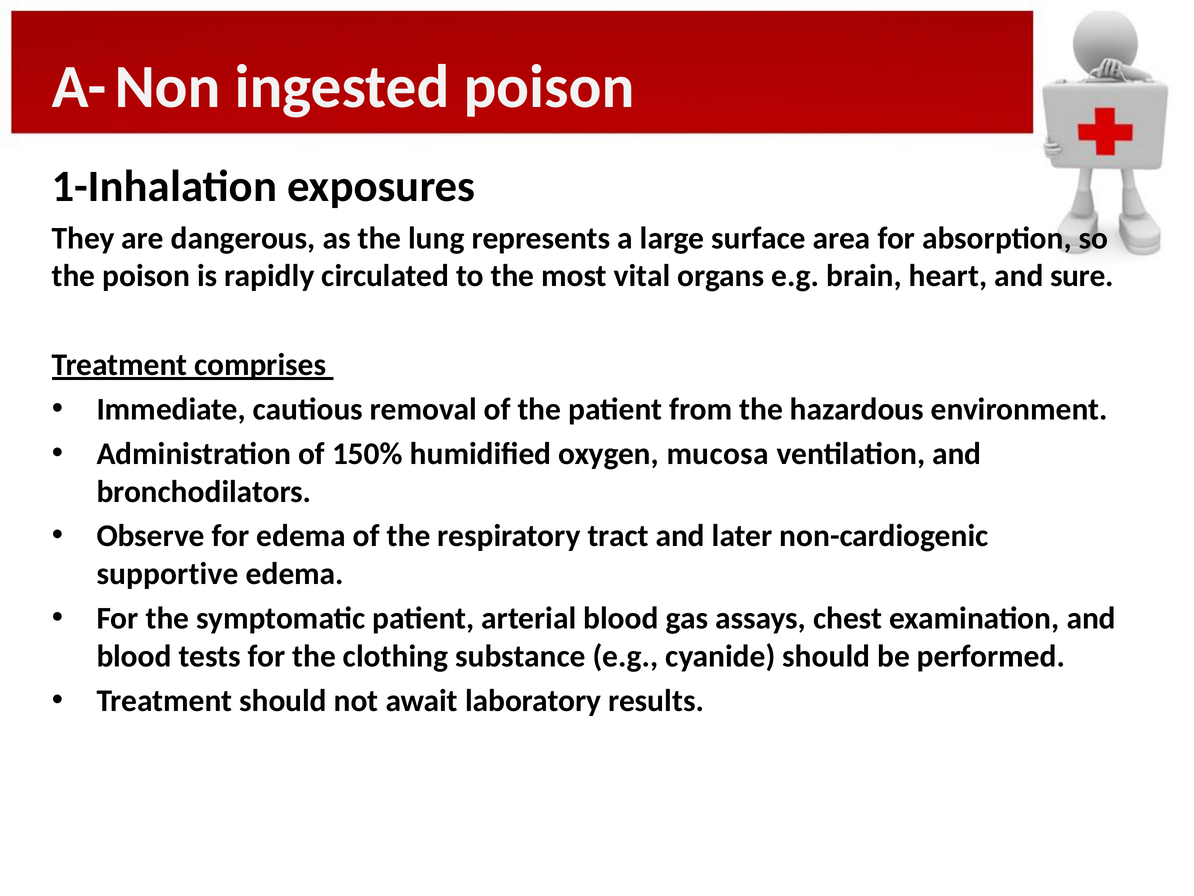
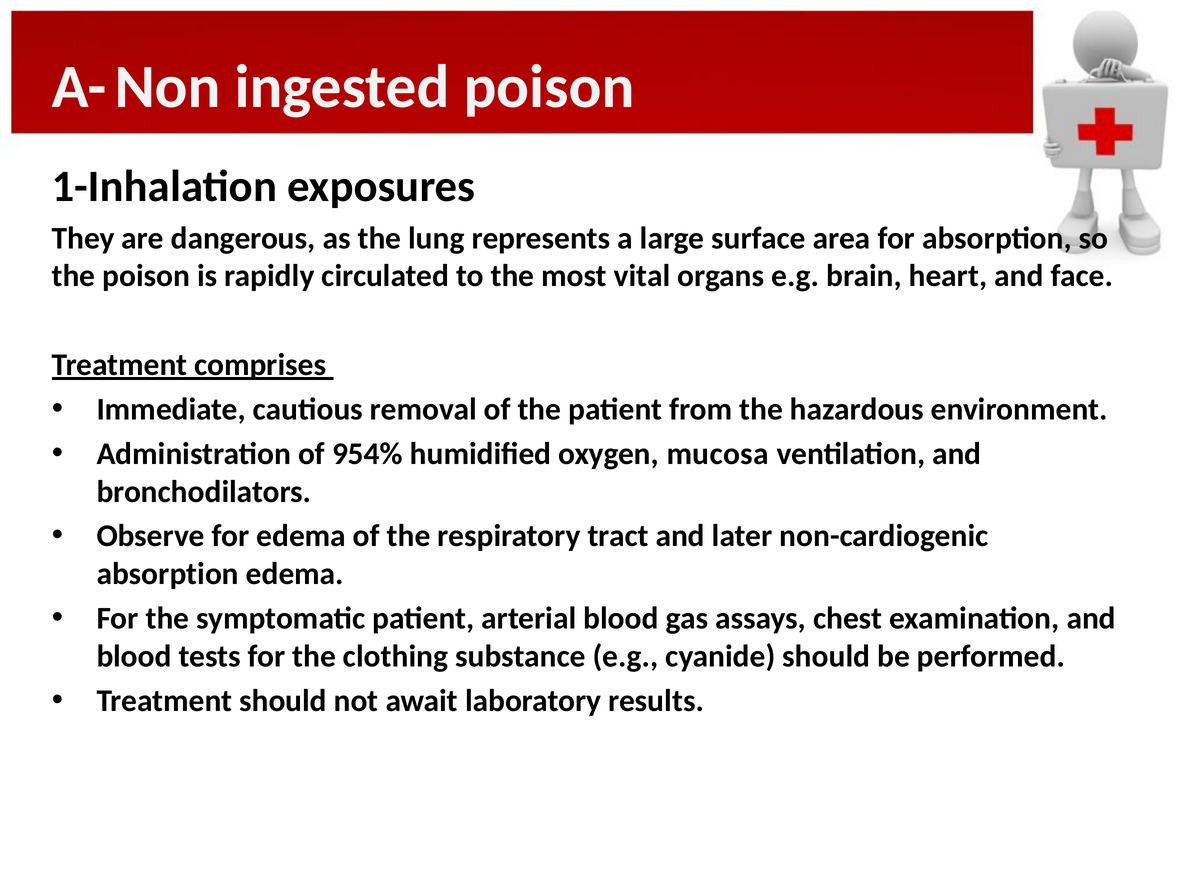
sure: sure -> face (1082, 276)
150%: 150% -> 954% (367, 454)
supportive: supportive -> absorption (168, 574)
